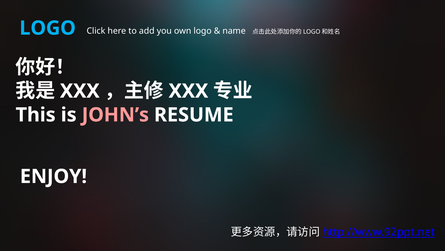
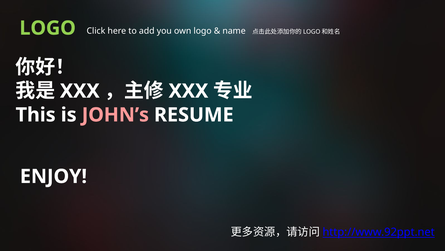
LOGO colour: light blue -> light green (48, 28)
